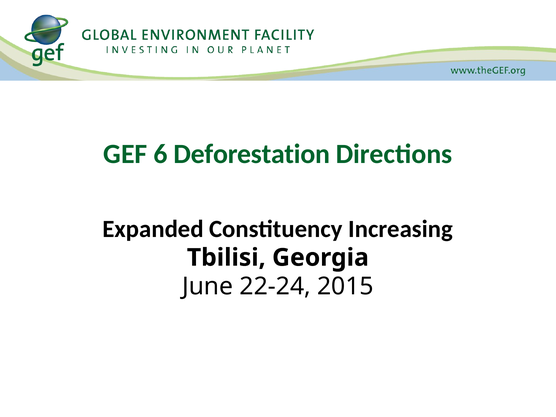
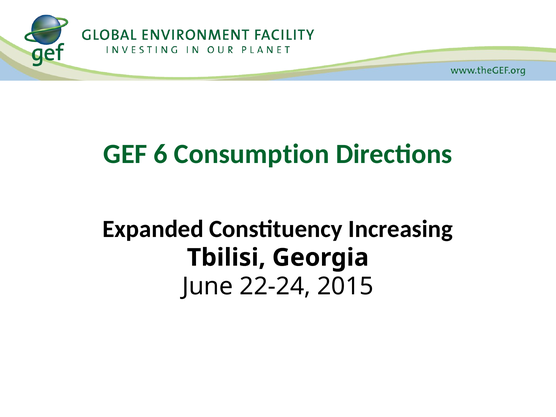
Deforestation: Deforestation -> Consumption (252, 154)
